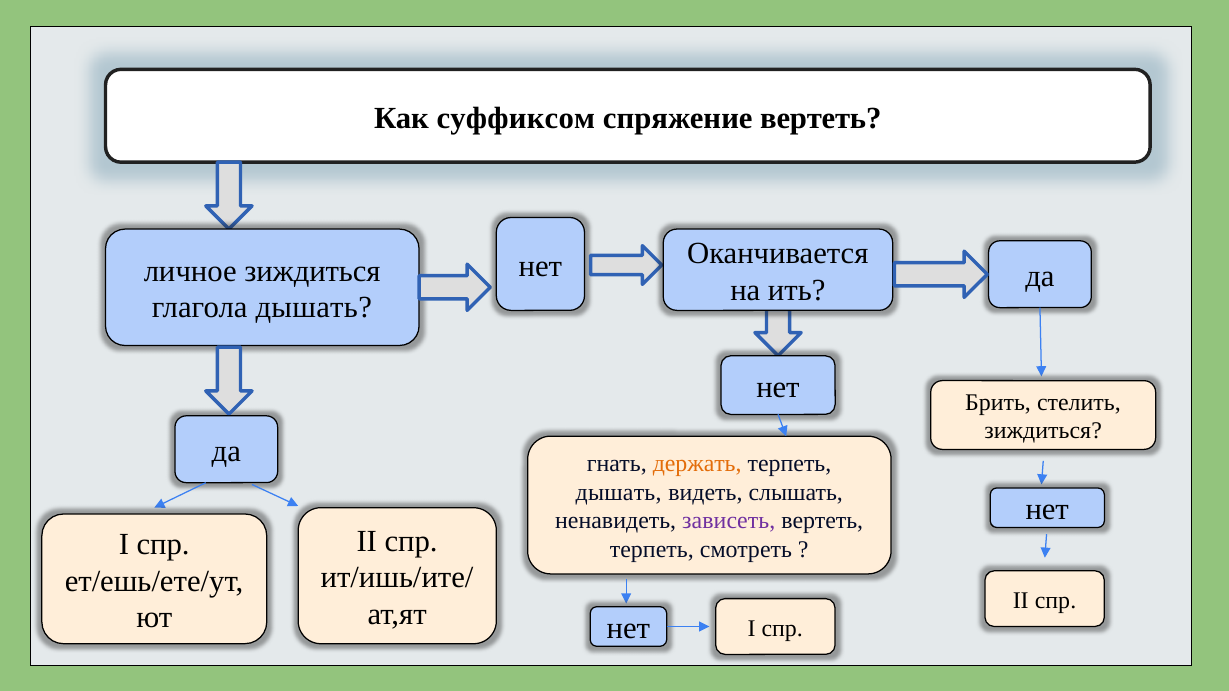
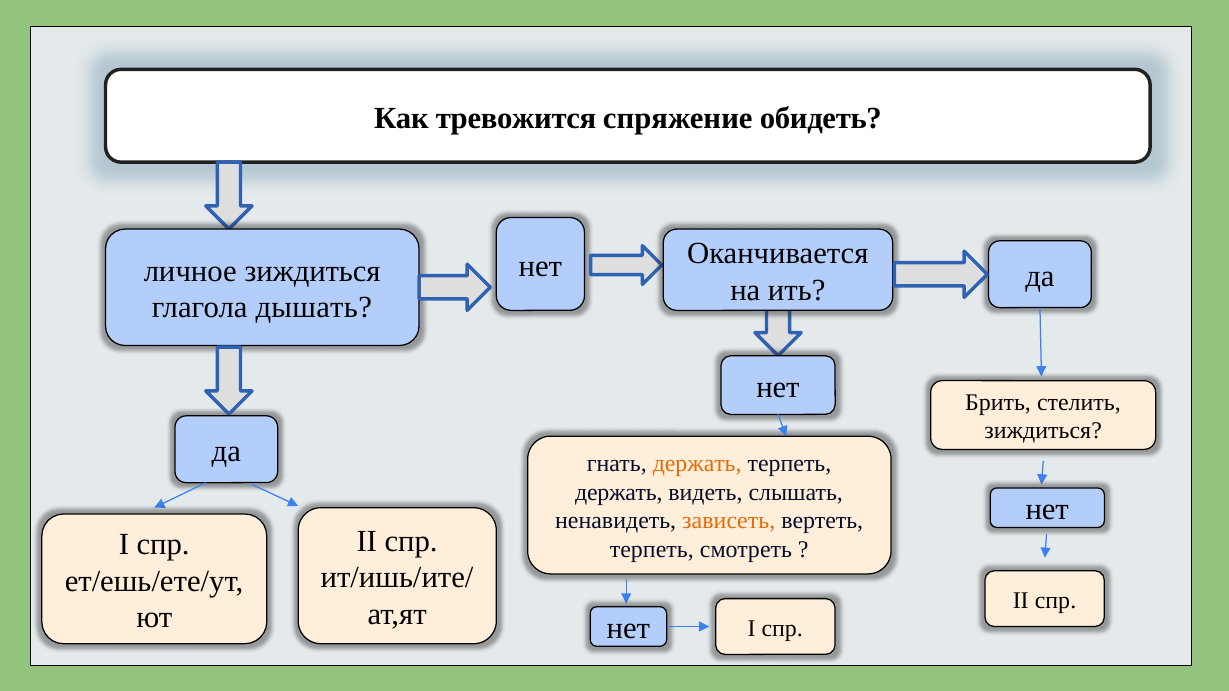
суффиксом: суффиксом -> тревожится (516, 118)
спряжение вертеть: вертеть -> обидеть (821, 118)
дышать: дышать -> держать (619, 493)
зависеть colour: purple -> orange (729, 521)
